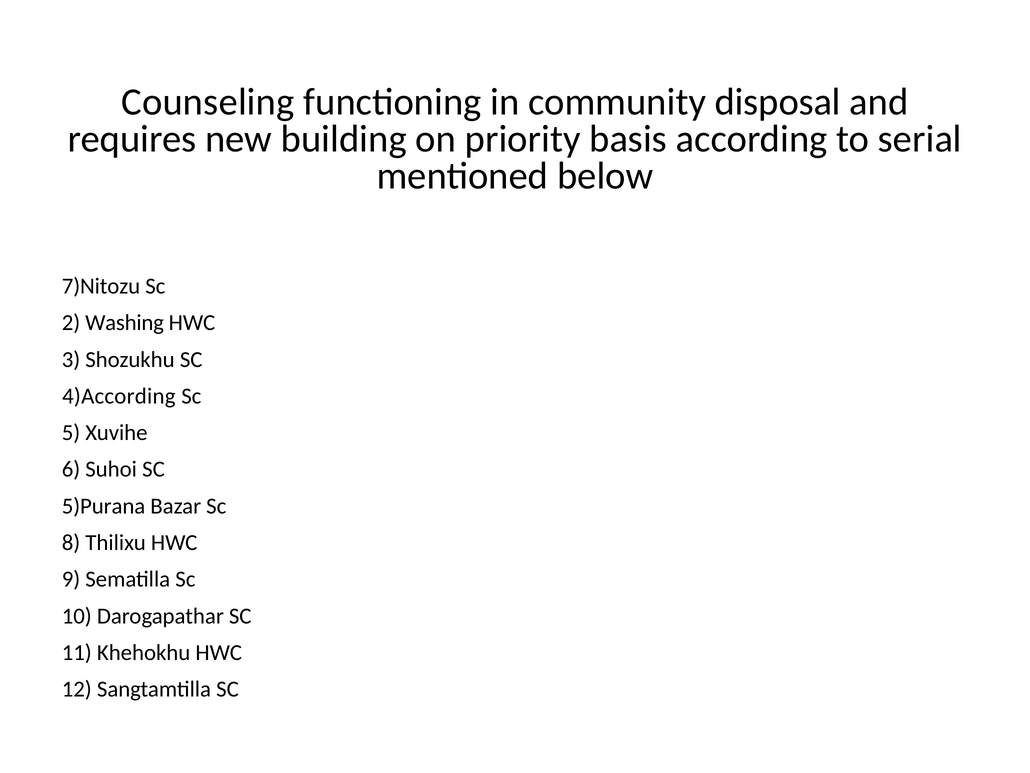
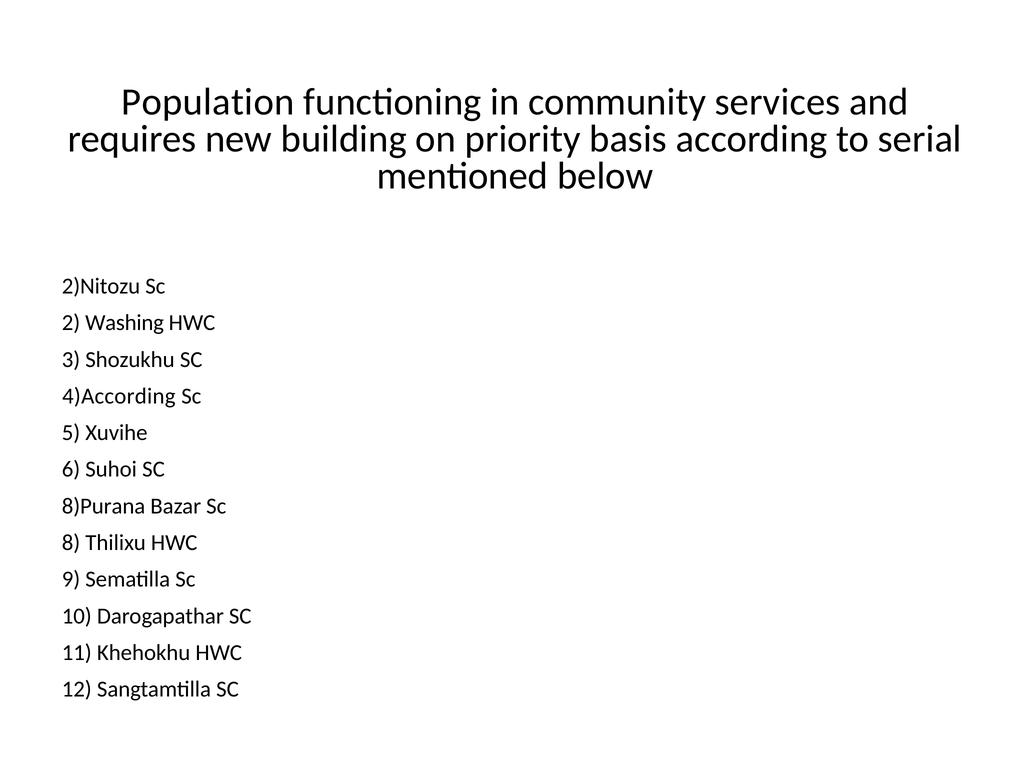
Counseling: Counseling -> Population (208, 102)
disposal: disposal -> services (778, 102)
7)Nitozu: 7)Nitozu -> 2)Nitozu (101, 286)
5)Purana: 5)Purana -> 8)Purana (104, 506)
